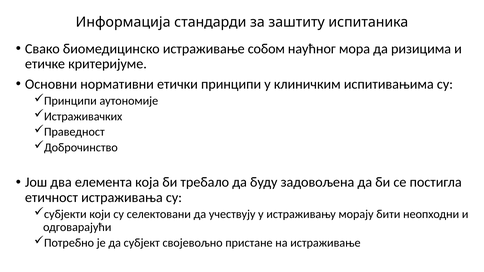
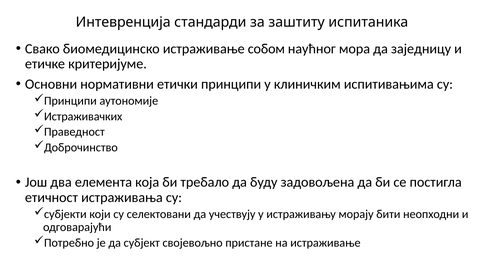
Информација: Информација -> Интевренција (123, 22)
ризицима: ризицима -> заједницу (421, 49)
